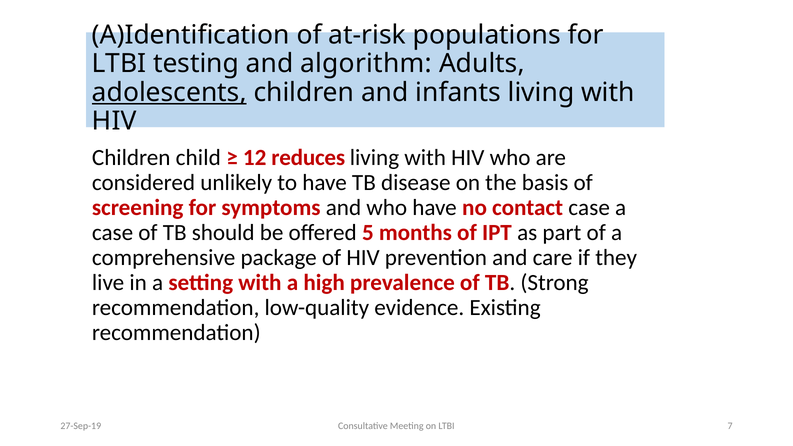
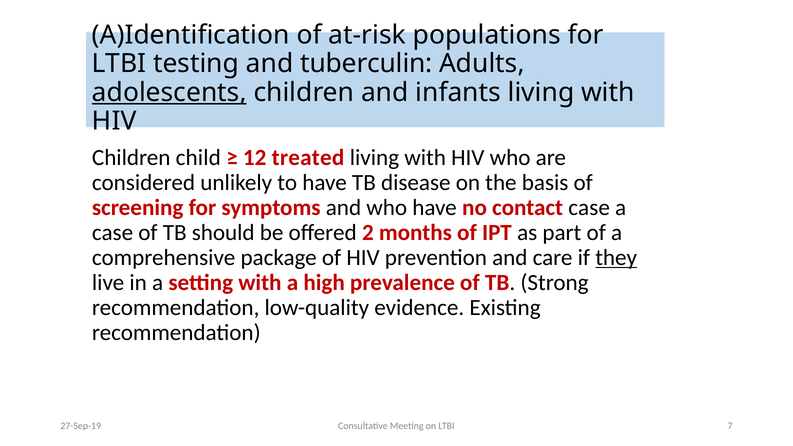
algorithm: algorithm -> tuberculin (366, 64)
reduces: reduces -> treated (308, 158)
5: 5 -> 2 (368, 233)
they underline: none -> present (616, 258)
